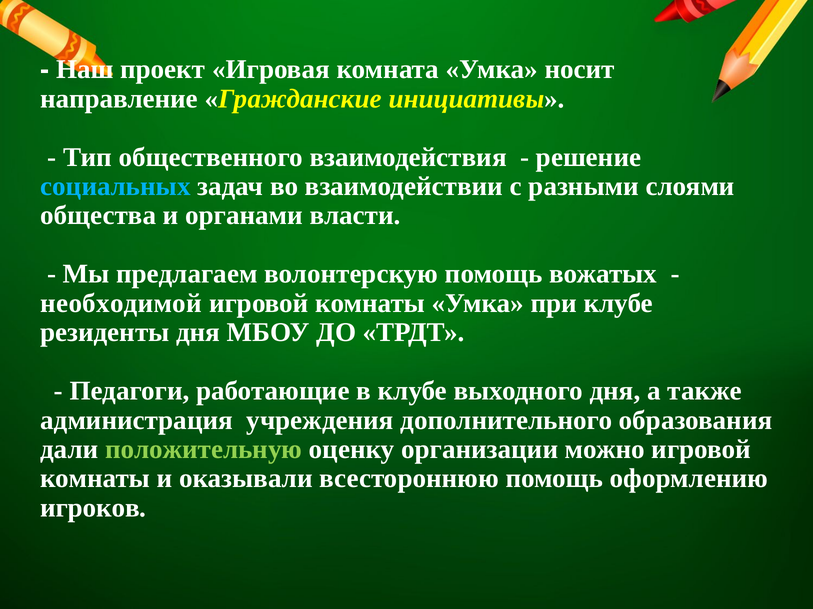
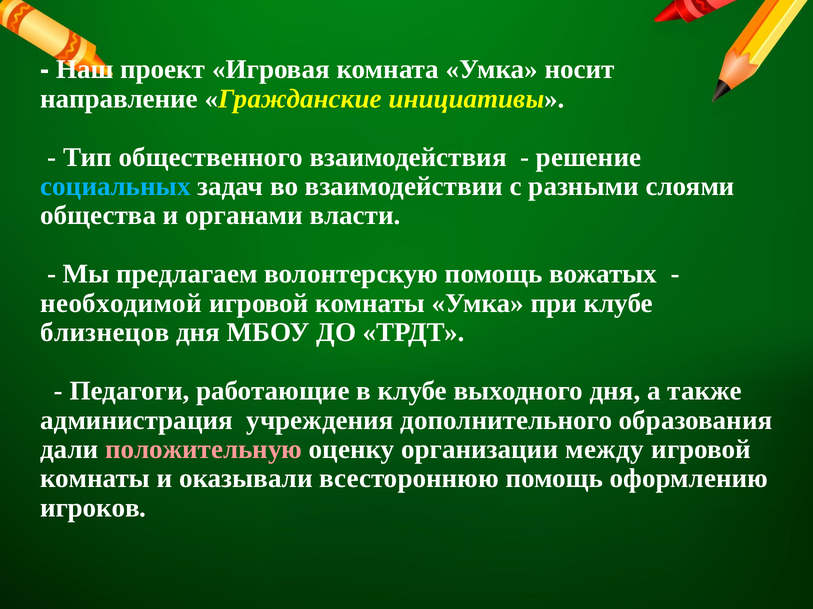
резиденты: резиденты -> близнецов (105, 333)
положительную colour: light green -> pink (204, 450)
можно: можно -> между (605, 450)
